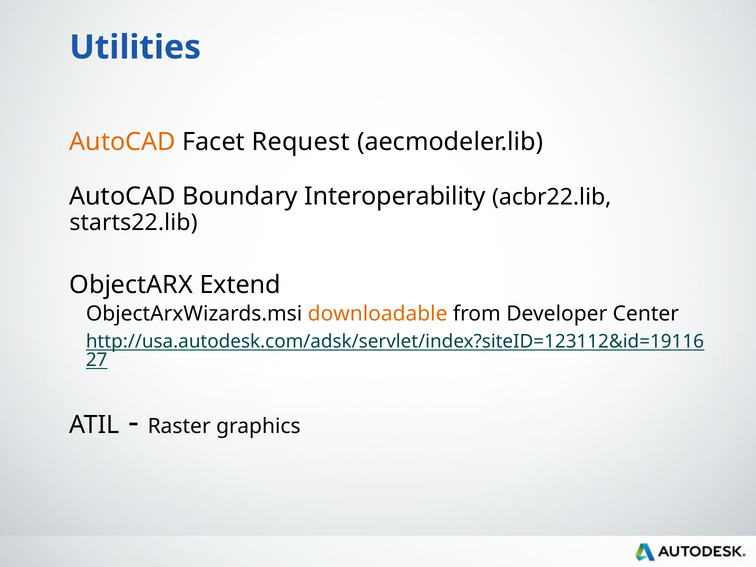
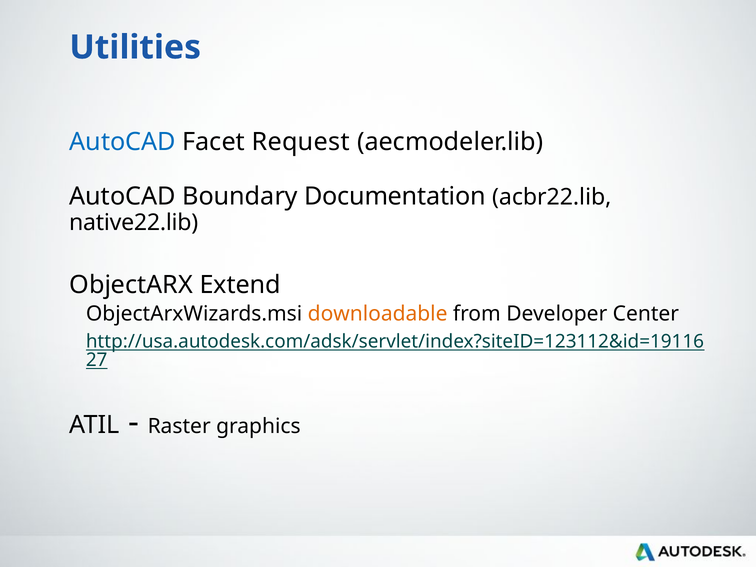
AutoCAD colour: orange -> blue (123, 142)
Interoperability: Interoperability -> Documentation (395, 196)
starts22.lib: starts22.lib -> native22.lib (134, 222)
